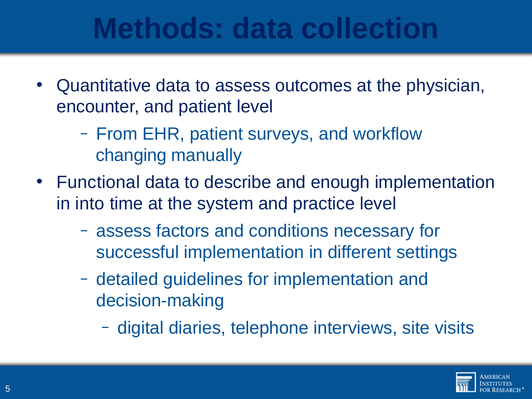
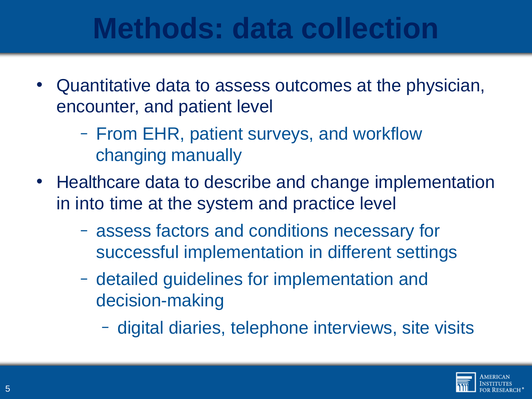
Functional: Functional -> Healthcare (98, 182)
enough: enough -> change (340, 182)
